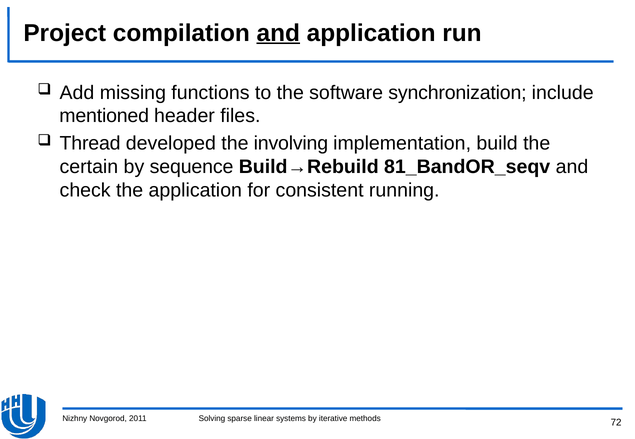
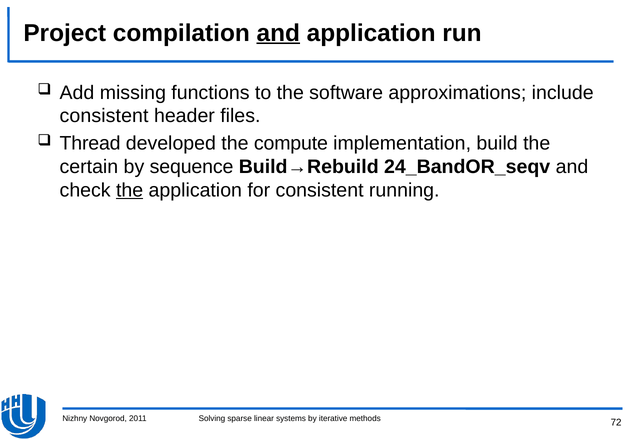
synchronization: synchronization -> approximations (457, 93)
mentioned: mentioned -> consistent (104, 116)
involving: involving -> compute (291, 144)
81_BandOR_seqv: 81_BandOR_seqv -> 24_BandOR_seqv (467, 167)
the underline: none -> present (130, 190)
